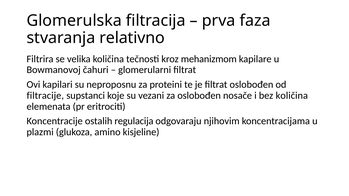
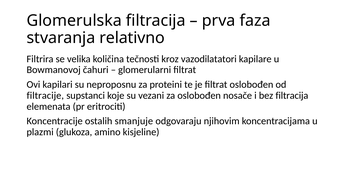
mehanizmom: mehanizmom -> vazodilatatori (209, 59)
bez količina: količina -> filtracija (292, 96)
regulacija: regulacija -> smanjuje (134, 121)
